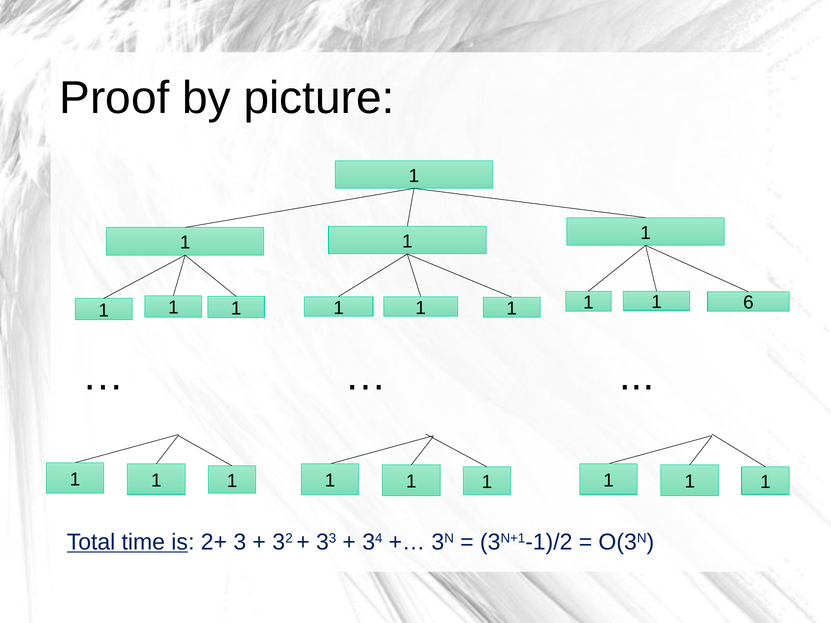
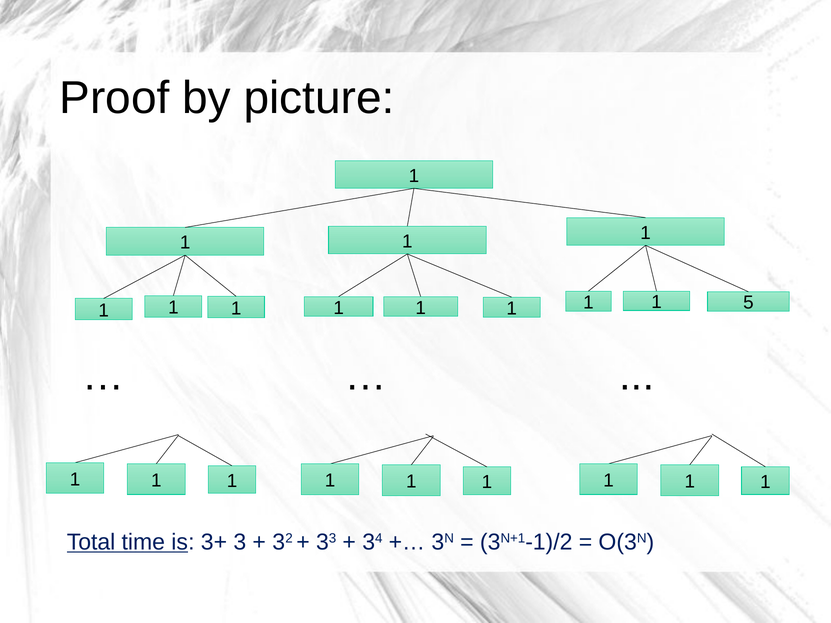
6: 6 -> 5 (748, 303)
2+: 2+ -> 3+ (214, 542)
